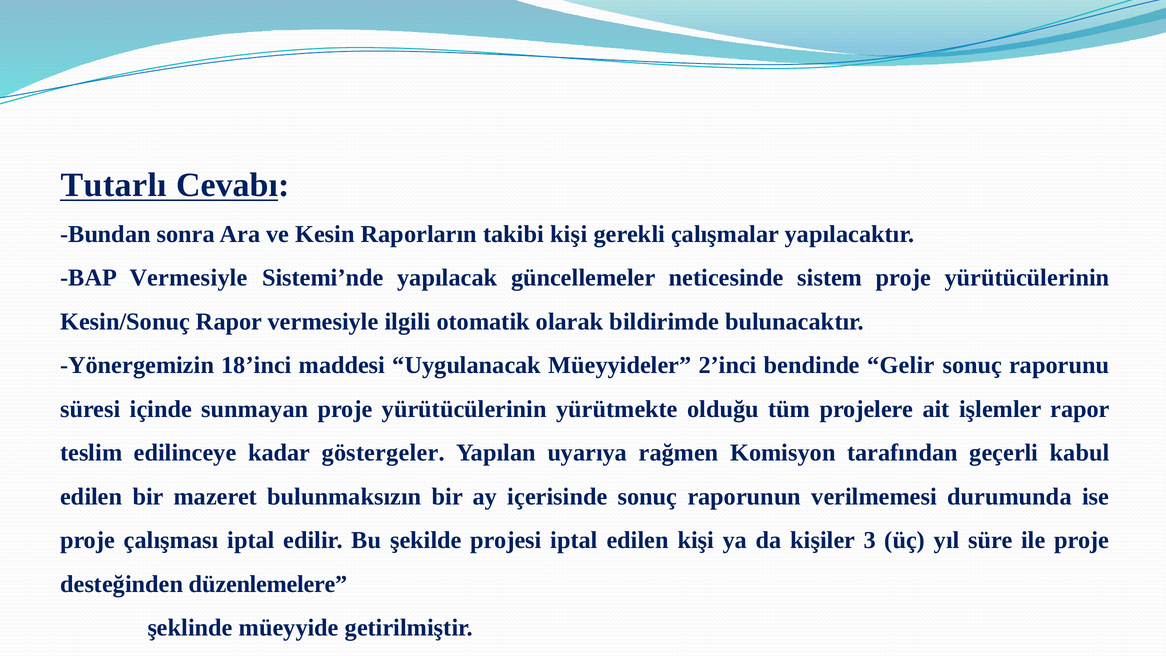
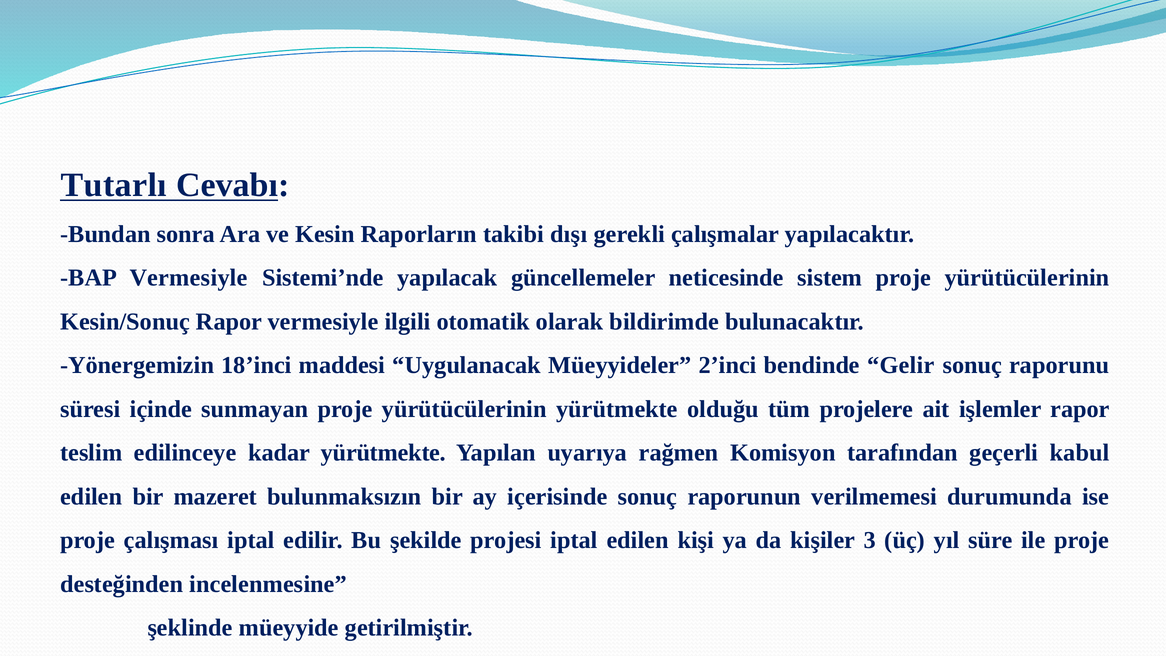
takibi kişi: kişi -> dışı (569, 234)
kadar göstergeler: göstergeler -> yürütmekte (384, 453)
düzenlemelere: düzenlemelere -> incelenmesine (268, 584)
